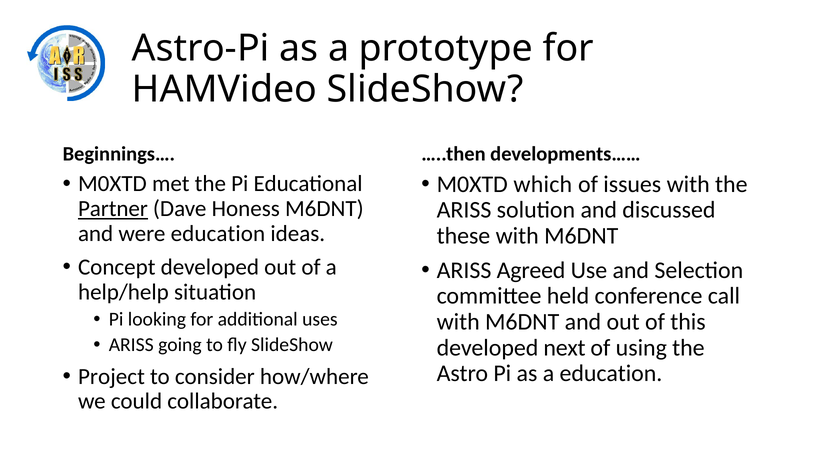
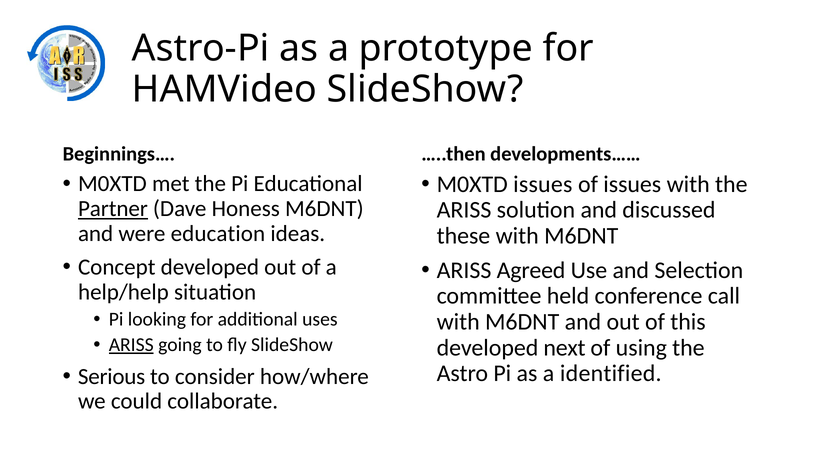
M0XTD which: which -> issues (543, 184)
ARISS underline: none -> present (131, 345)
a education: education -> identified (611, 374)
Project: Project -> Serious (112, 377)
